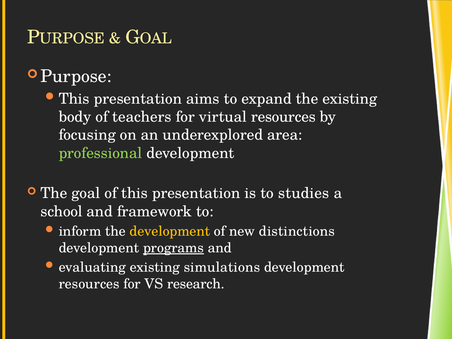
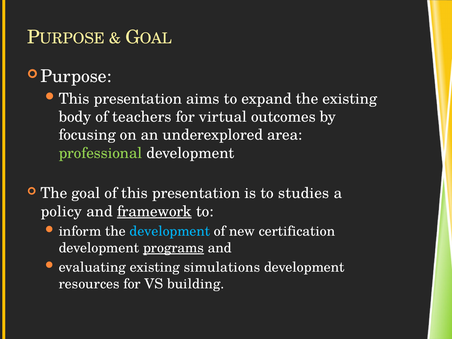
virtual resources: resources -> outcomes (283, 117)
school: school -> policy (61, 211)
framework underline: none -> present (154, 211)
development colour: yellow -> light blue (170, 231)
distinctions: distinctions -> certification (297, 231)
research: research -> building (196, 284)
